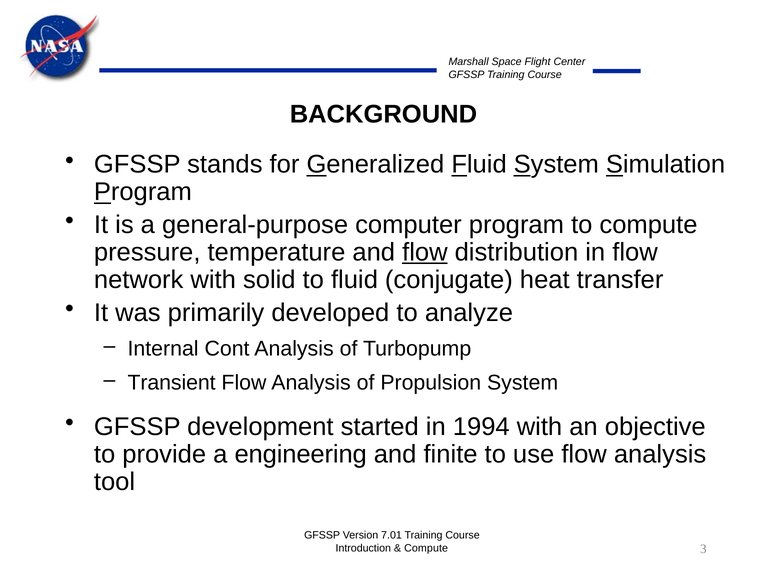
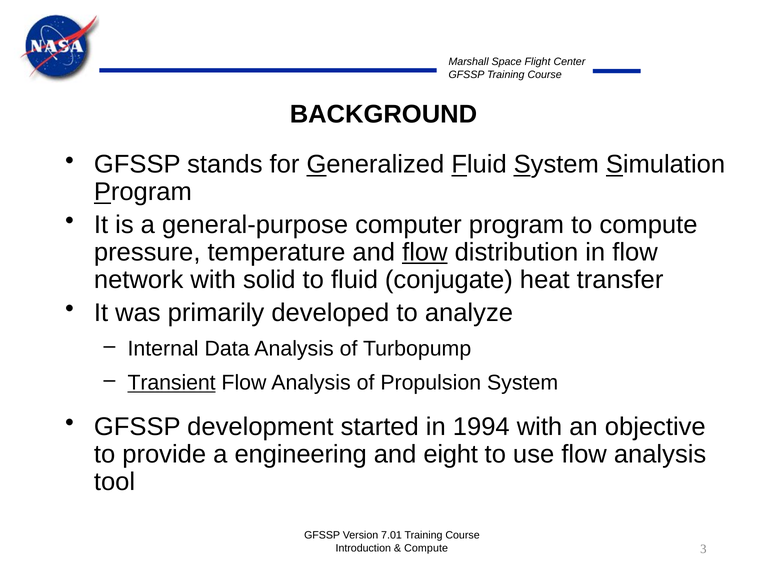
Cont: Cont -> Data (227, 349)
Transient underline: none -> present (172, 383)
finite: finite -> eight (451, 455)
